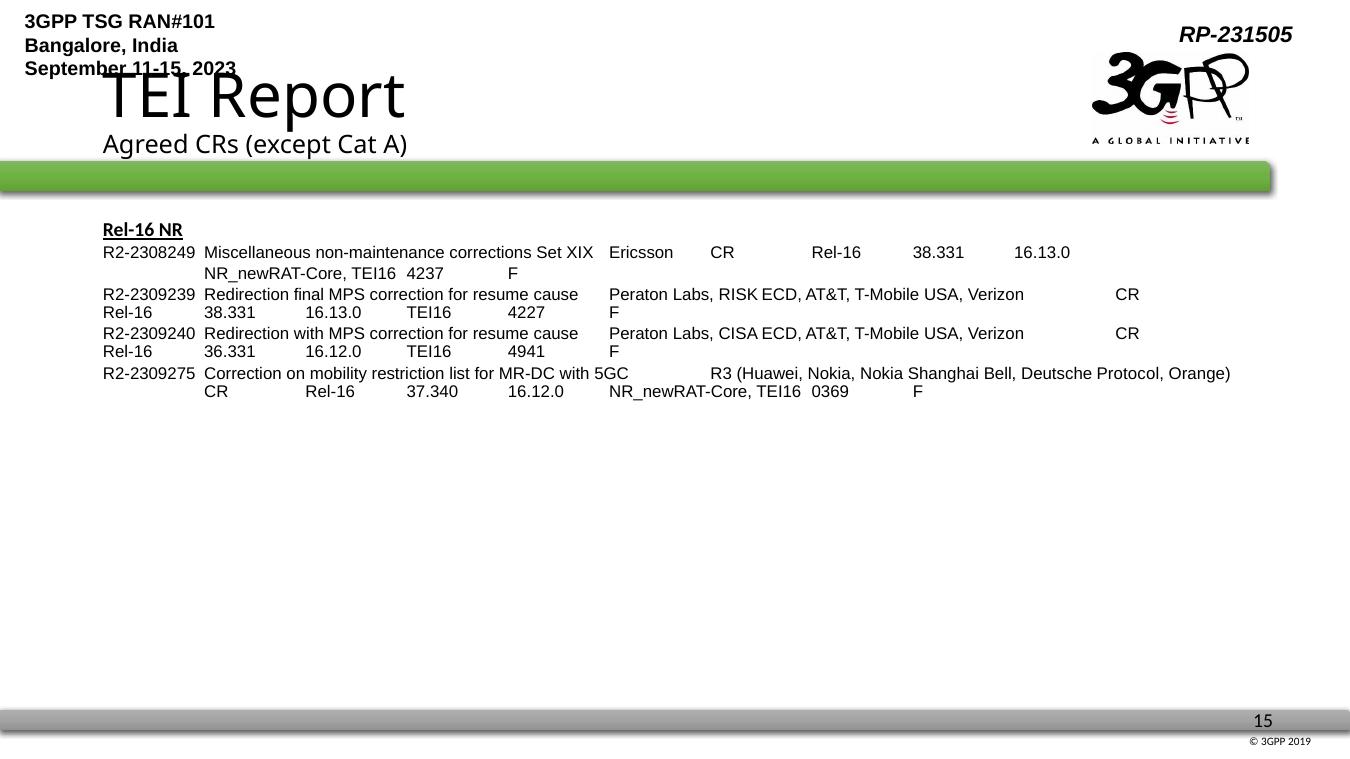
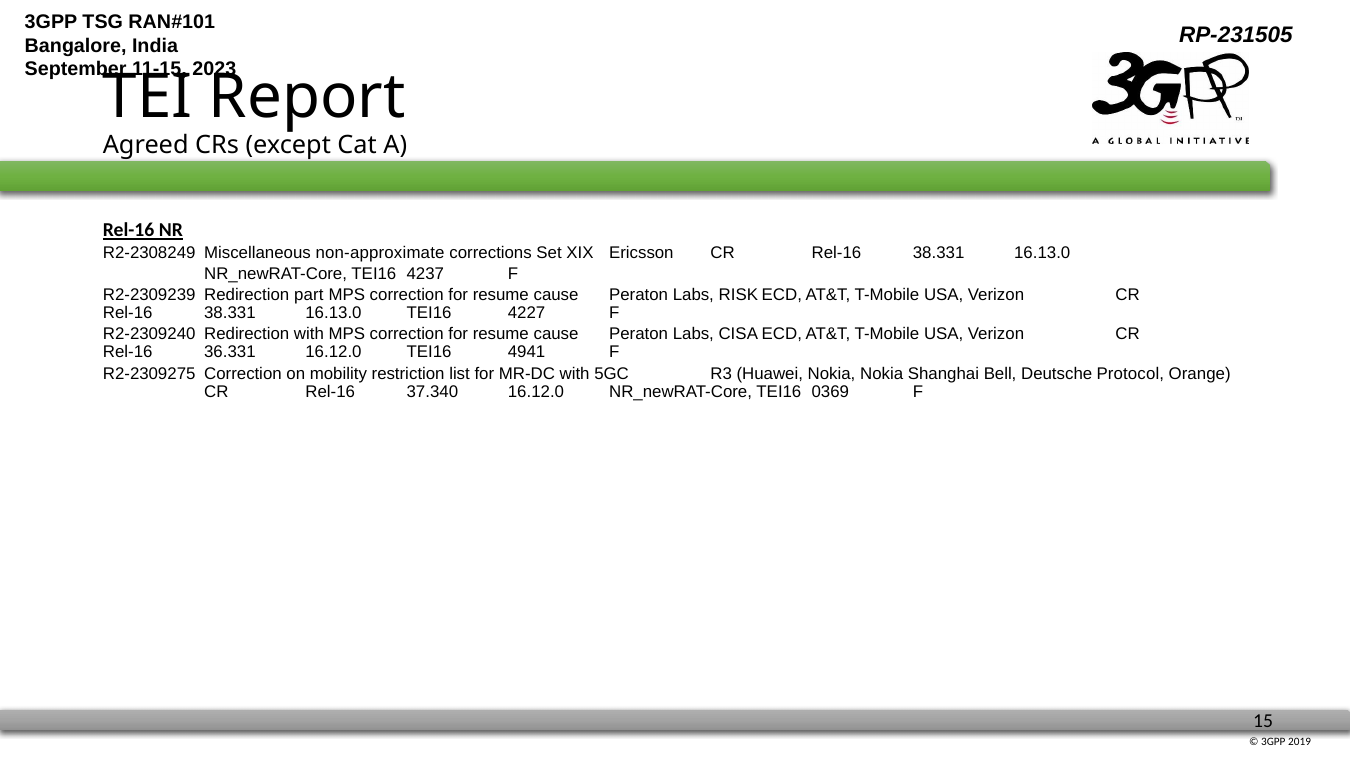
non-maintenance: non-maintenance -> non-approximate (380, 253)
final: final -> part (309, 295)
